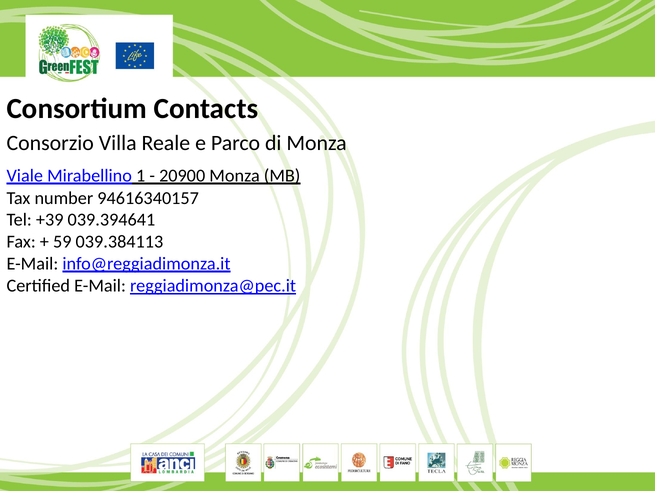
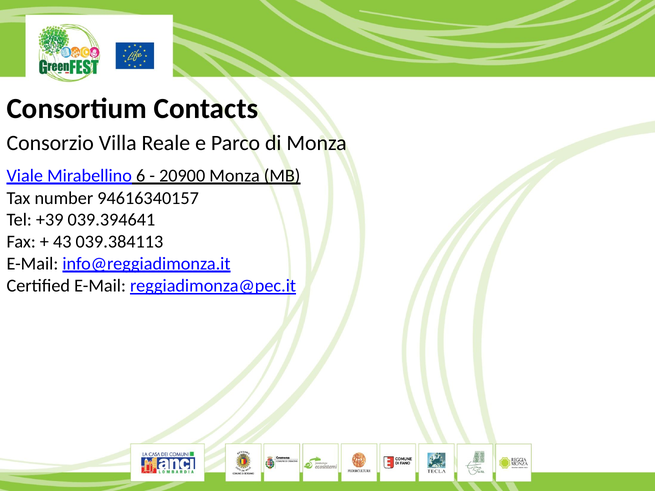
1: 1 -> 6 (141, 176)
59: 59 -> 43 (62, 242)
